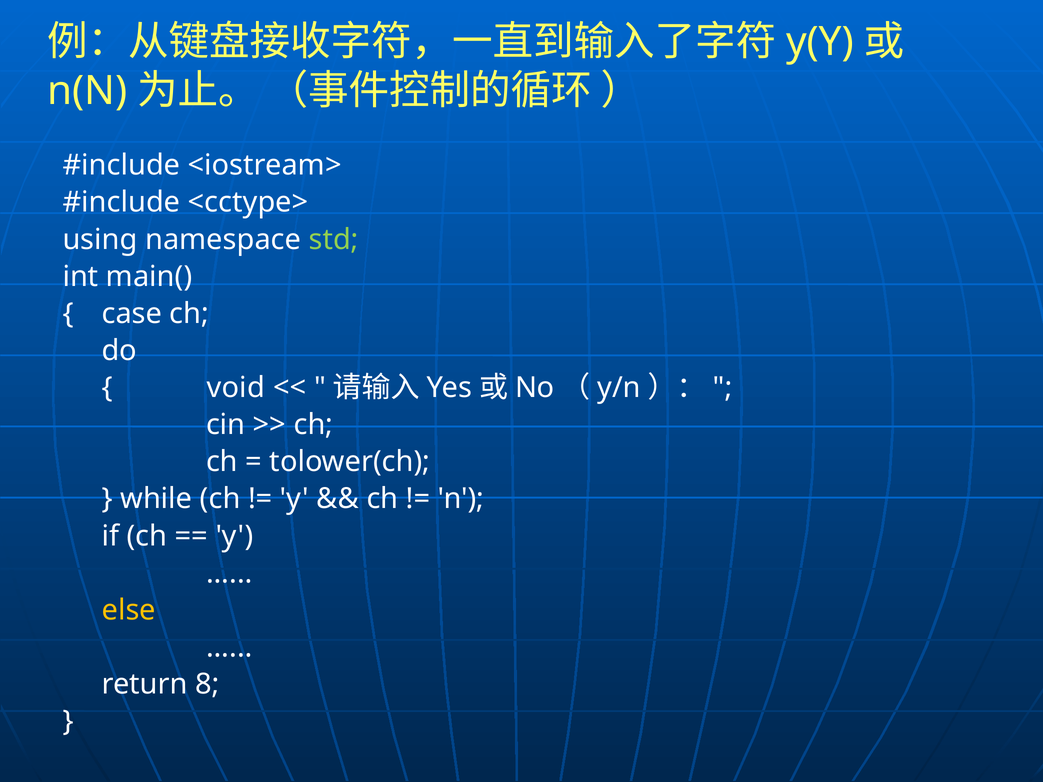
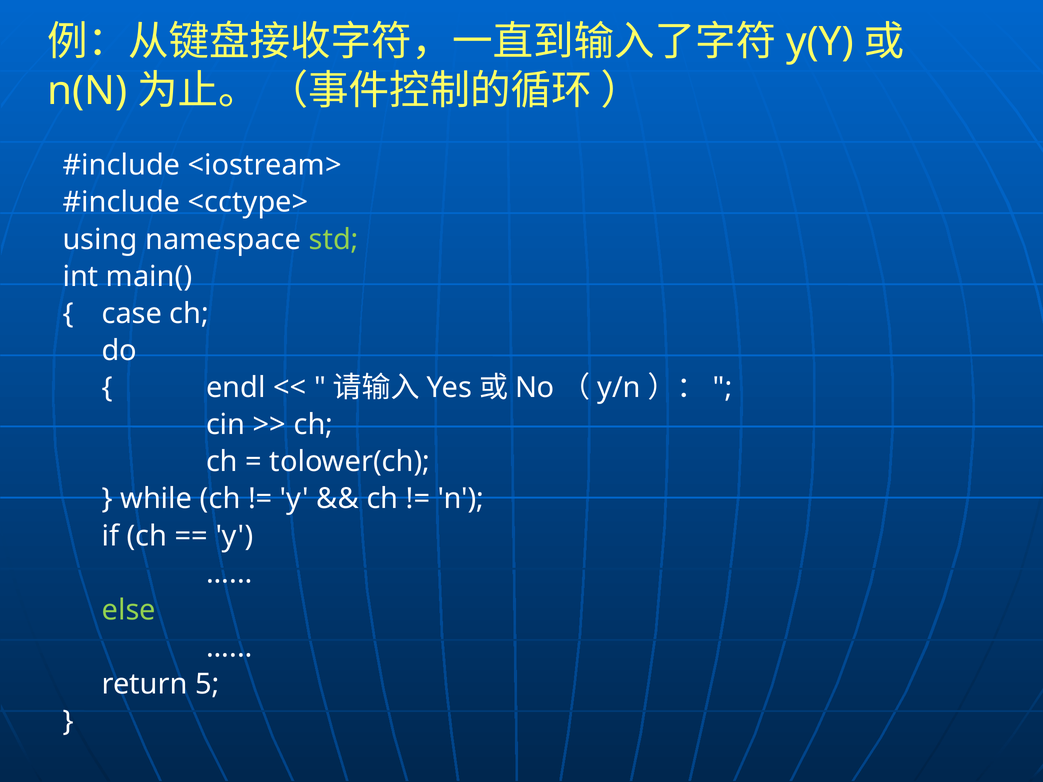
void: void -> endl (236, 388)
else colour: yellow -> light green (129, 610)
8: 8 -> 5 (207, 684)
